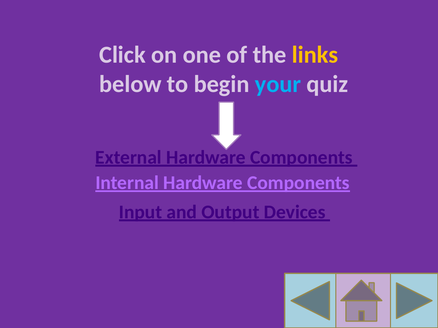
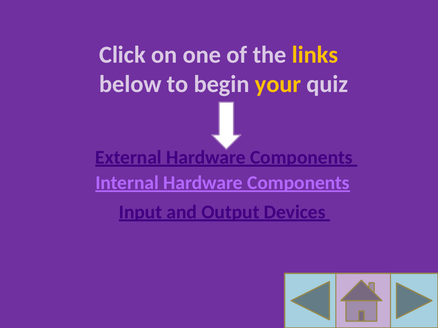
your colour: light blue -> yellow (278, 84)
